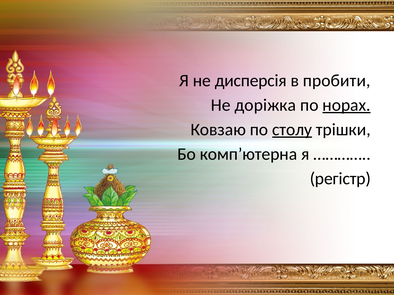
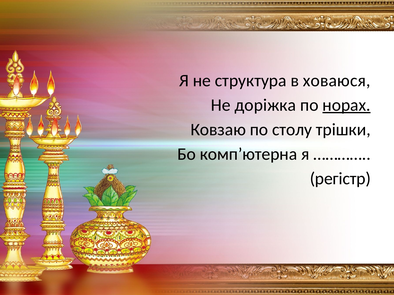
дисперсія: дисперсія -> структура (251, 81)
пробити: пробити -> ховаюся (337, 81)
столу underline: present -> none (292, 130)
